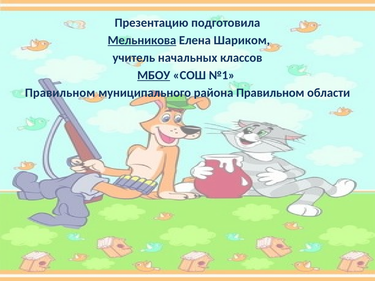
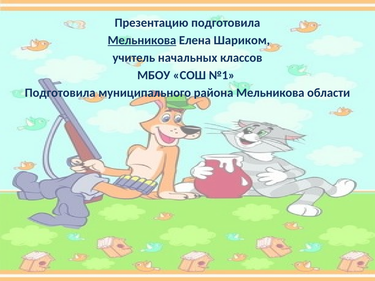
МБОУ underline: present -> none (154, 75)
Правильном: Правильном -> Подготовила (60, 93)
района Правильном: Правильном -> Мельникова (270, 93)
